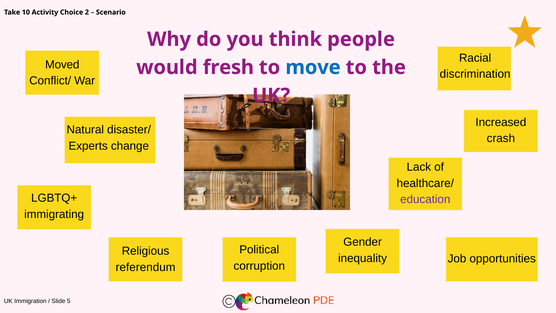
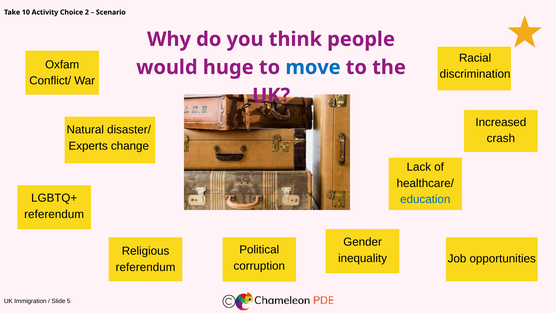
Moved: Moved -> Oxfam (62, 65)
fresh: fresh -> huge (228, 67)
education colour: purple -> blue (425, 199)
immigrating: immigrating -> referendum (54, 214)
